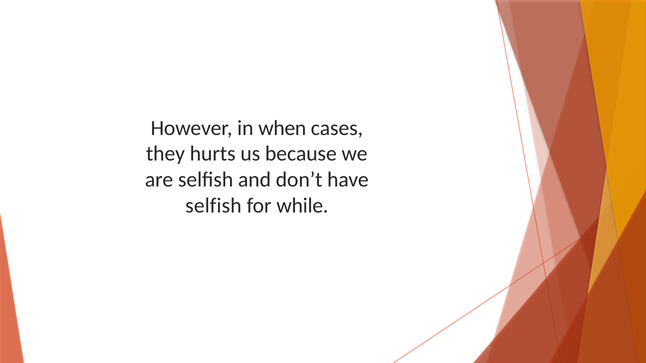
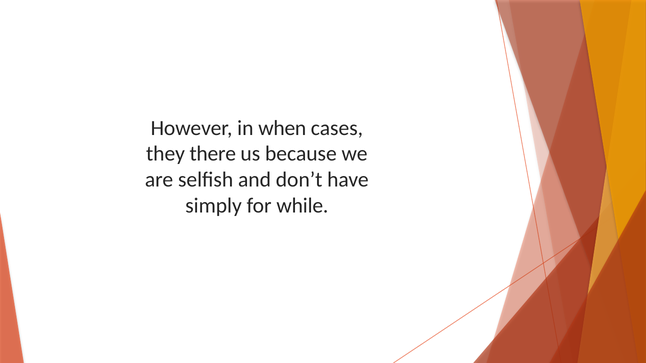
hurts: hurts -> there (213, 154)
selfish: selfish -> simply (214, 206)
